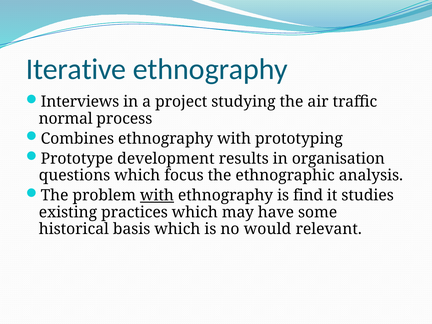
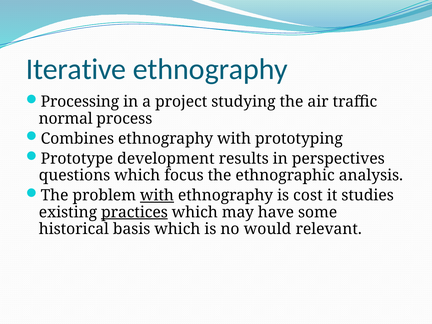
Interviews: Interviews -> Processing (80, 102)
organisation: organisation -> perspectives (338, 159)
find: find -> cost (308, 195)
practices underline: none -> present (134, 212)
